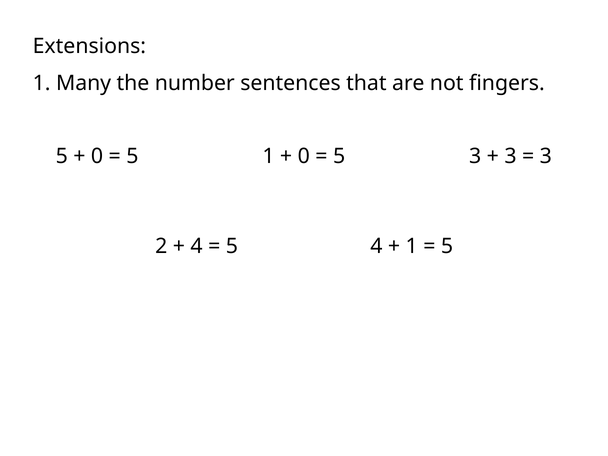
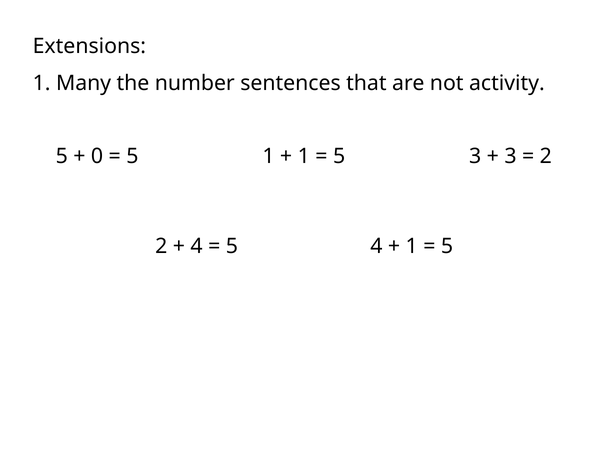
fingers: fingers -> activity (507, 83)
0: 0 -> 1 (304, 156)
3: 3 -> 2 (546, 156)
